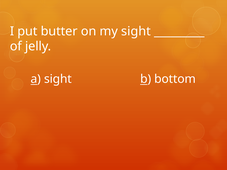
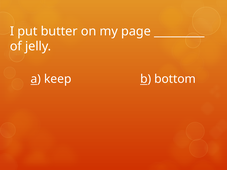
my sight: sight -> page (136, 31)
a sight: sight -> keep (58, 79)
